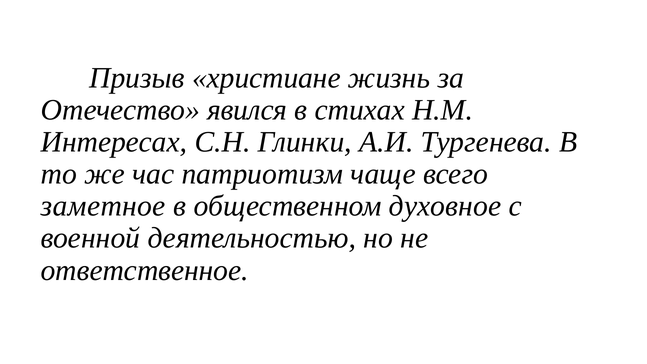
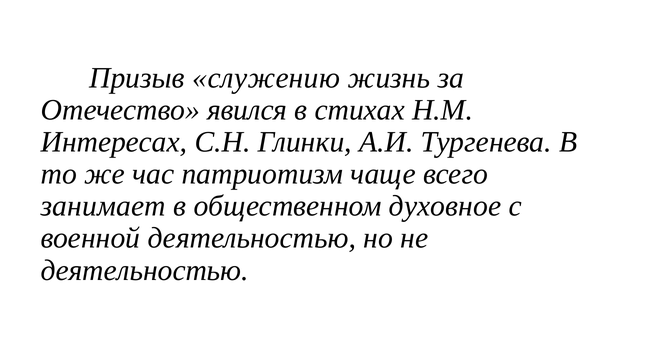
христиане: христиане -> служению (266, 78)
заметное: заметное -> занимает (103, 206)
ответственное: ответственное -> деятельностью (145, 270)
